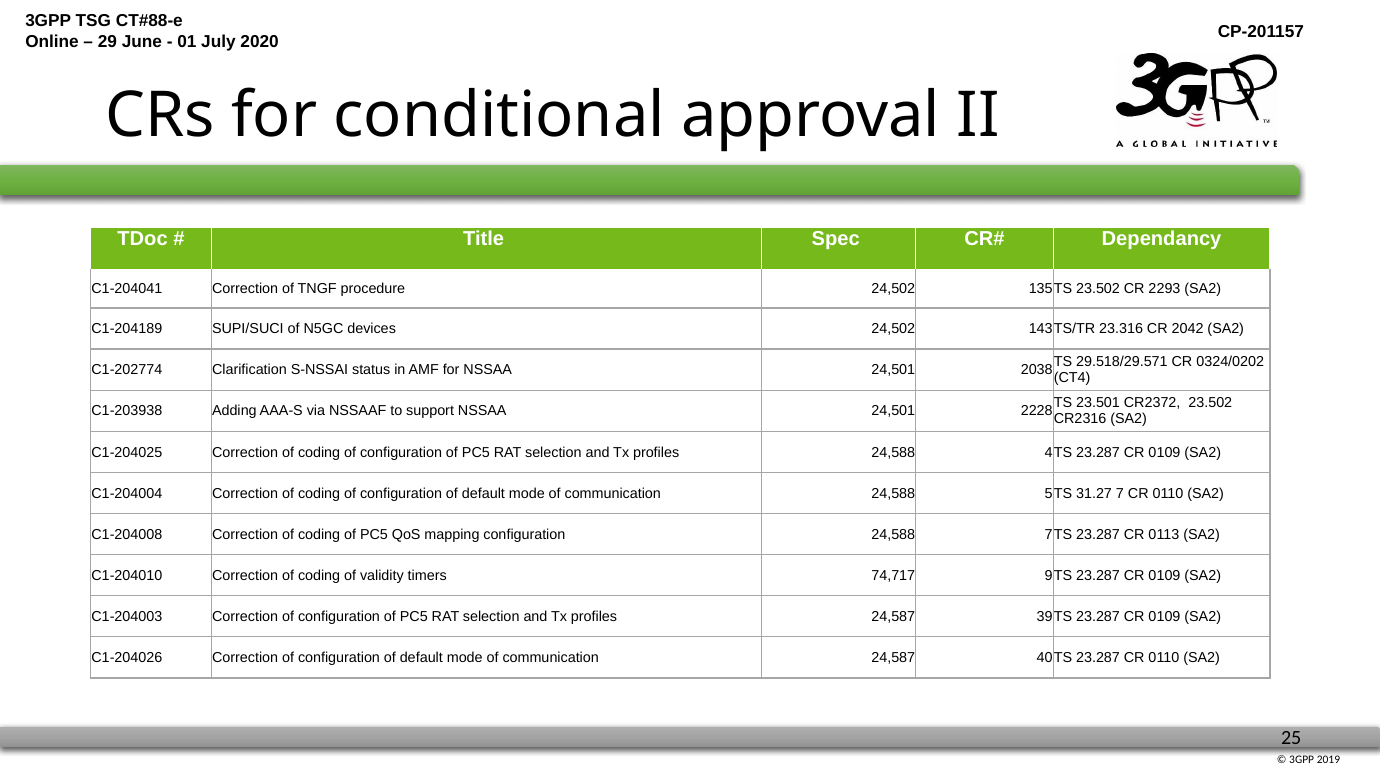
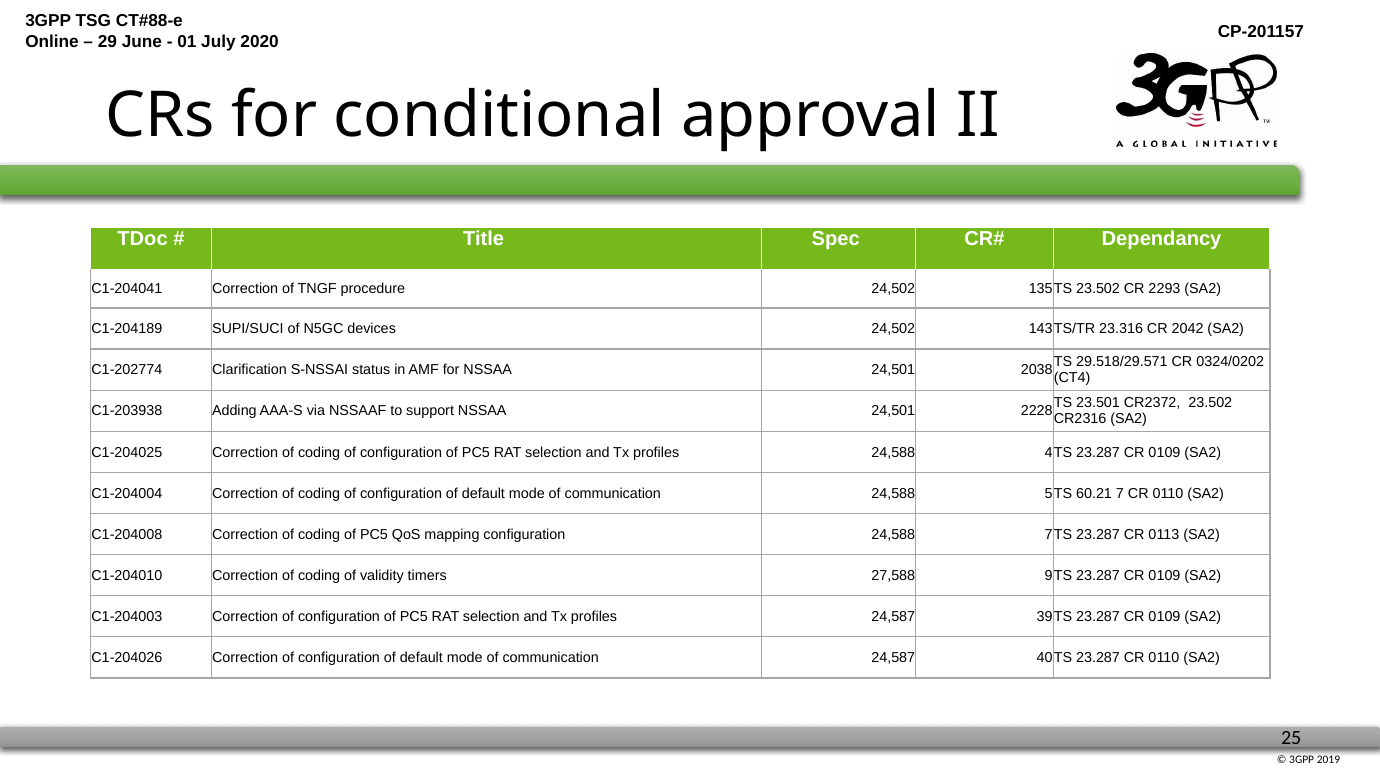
31.27: 31.27 -> 60.21 (1094, 493)
74,717: 74,717 -> 27,588 (893, 575)
